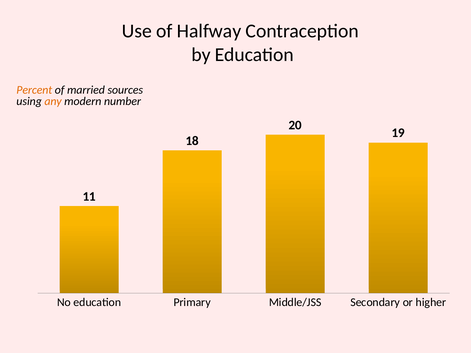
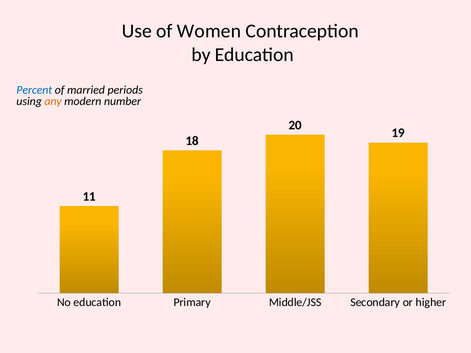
Halfway: Halfway -> Women (209, 31)
Percent colour: orange -> blue (34, 90)
sources: sources -> periods (125, 90)
